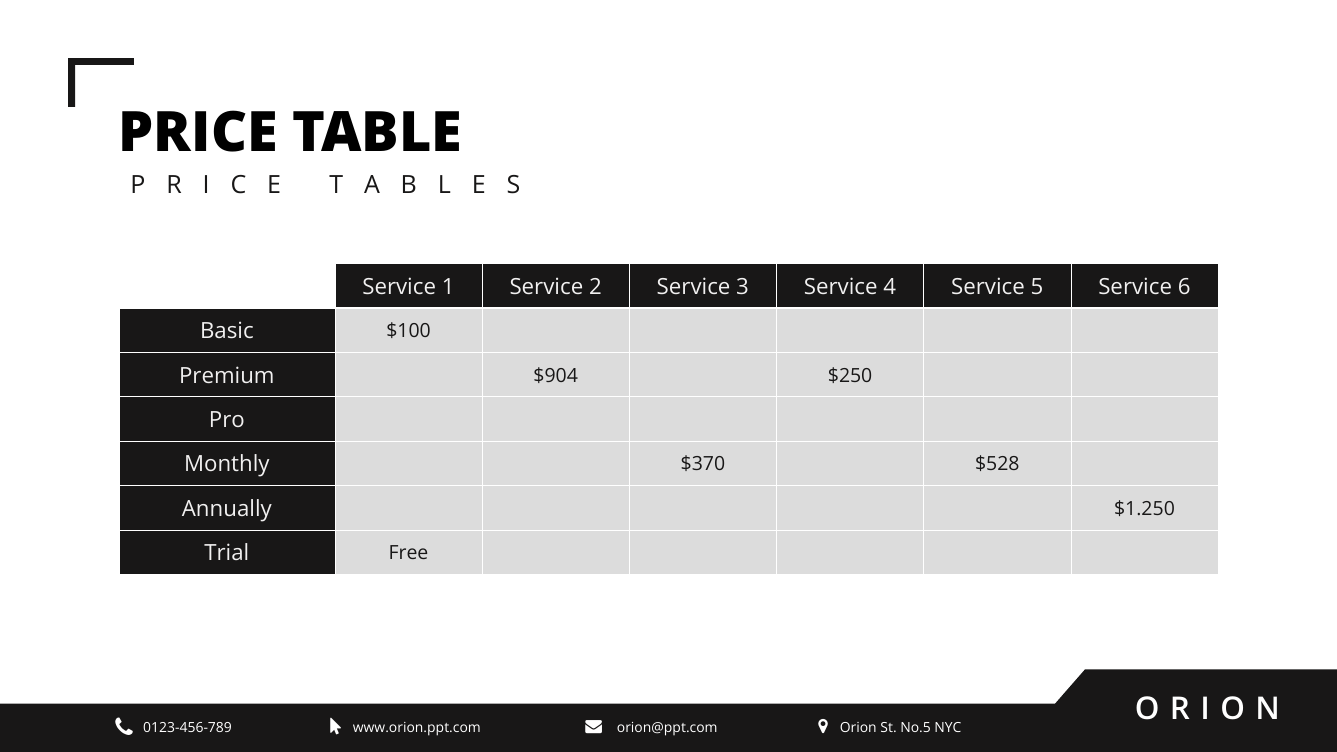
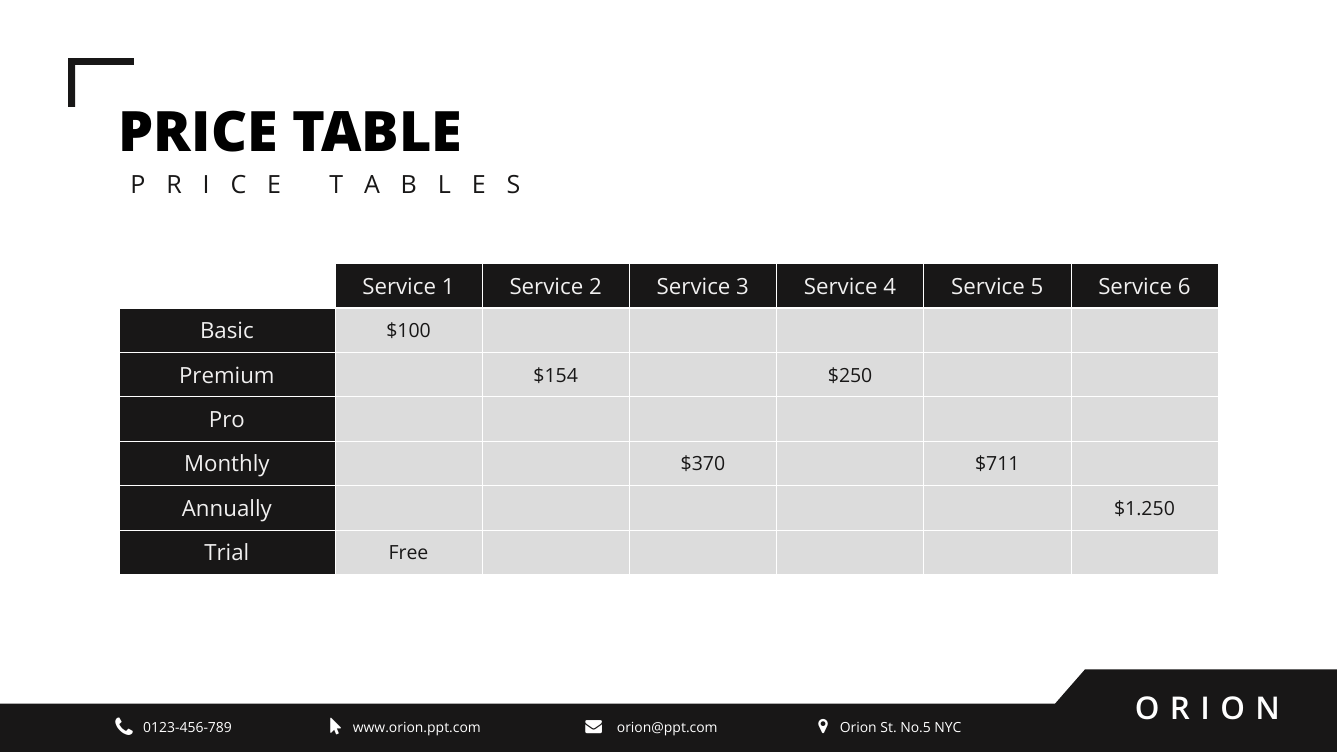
$904: $904 -> $154 (556, 376)
$528: $528 -> $711 (997, 464)
